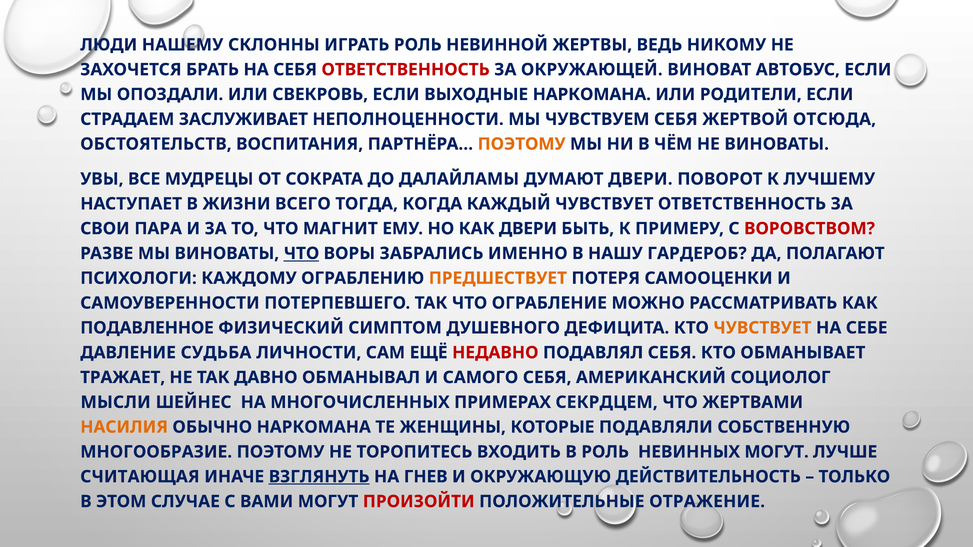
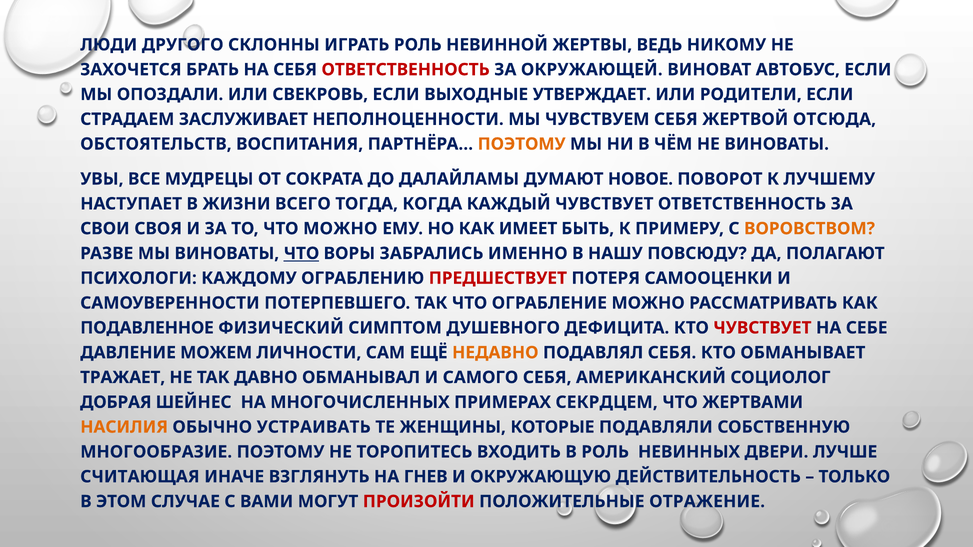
НАШЕМУ: НАШЕМУ -> ДРУГОГО (183, 45)
ВЫХОДНЫЕ НАРКОМАНА: НАРКОМАНА -> УТВЕРЖДАЕТ (592, 94)
ДУМАЮТ ДВЕРИ: ДВЕРИ -> НОВОЕ (640, 179)
ПАРА: ПАРА -> СВОЯ (158, 229)
ЧТО МАГНИТ: МАГНИТ -> МОЖНО (340, 229)
КАК ДВЕРИ: ДВЕРИ -> ИМЕЕТ (528, 229)
ВОРОВСТВОМ colour: red -> orange (809, 229)
ГАРДЕРОБ: ГАРДЕРОБ -> ПОВСЮДУ (697, 254)
ПРЕДШЕСТВУЕТ colour: orange -> red (498, 278)
ЧУВСТВУЕТ colour: orange -> red (762, 328)
СУДЬБА: СУДЬБА -> МОЖЕМ (216, 353)
НЕДАВНО colour: red -> orange (495, 353)
МЫСЛИ: МЫСЛИ -> ДОБРАЯ (116, 402)
ОБЫЧНО НАРКОМАНА: НАРКОМАНА -> УСТРАИВАТЬ (314, 427)
НЕВИННЫХ МОГУТ: МОГУТ -> ДВЕРИ (776, 452)
ВЗГЛЯНУТЬ underline: present -> none (319, 477)
